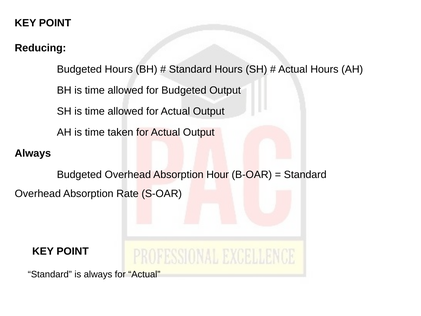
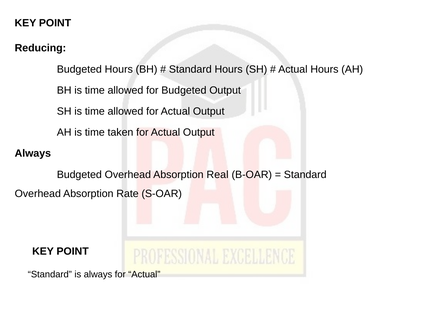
Hour: Hour -> Real (218, 174)
